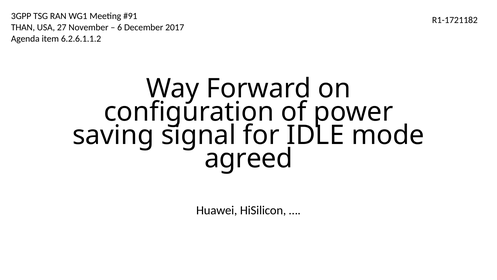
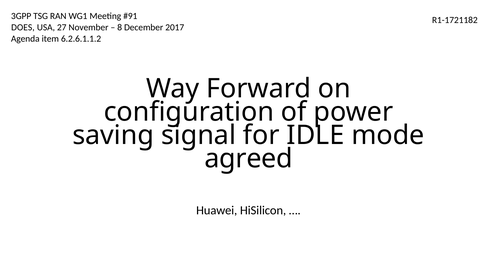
THAN: THAN -> DOES (23, 27)
6: 6 -> 8 (120, 27)
